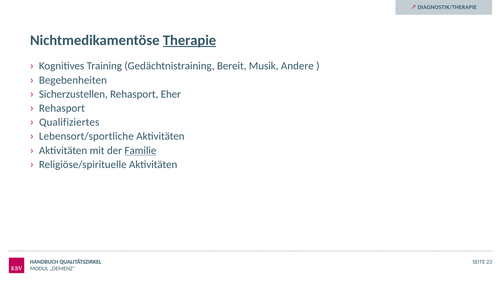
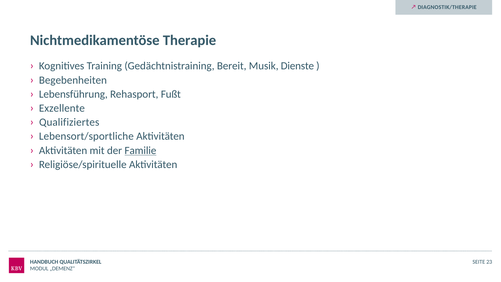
Therapie underline: present -> none (190, 40)
Andere: Andere -> Dienste (297, 66)
Sicherzustellen: Sicherzustellen -> Lebensführung (73, 94)
Eher: Eher -> Fußt (171, 94)
Rehasport: Rehasport -> Exzellente (62, 108)
